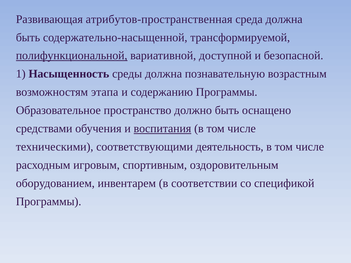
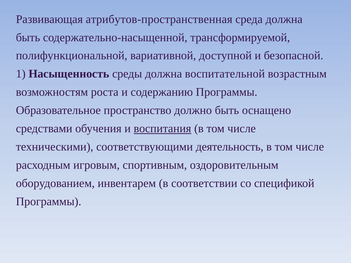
полифункциональной underline: present -> none (72, 56)
познавательную: познавательную -> воспитательной (225, 74)
этапа: этапа -> роста (105, 92)
